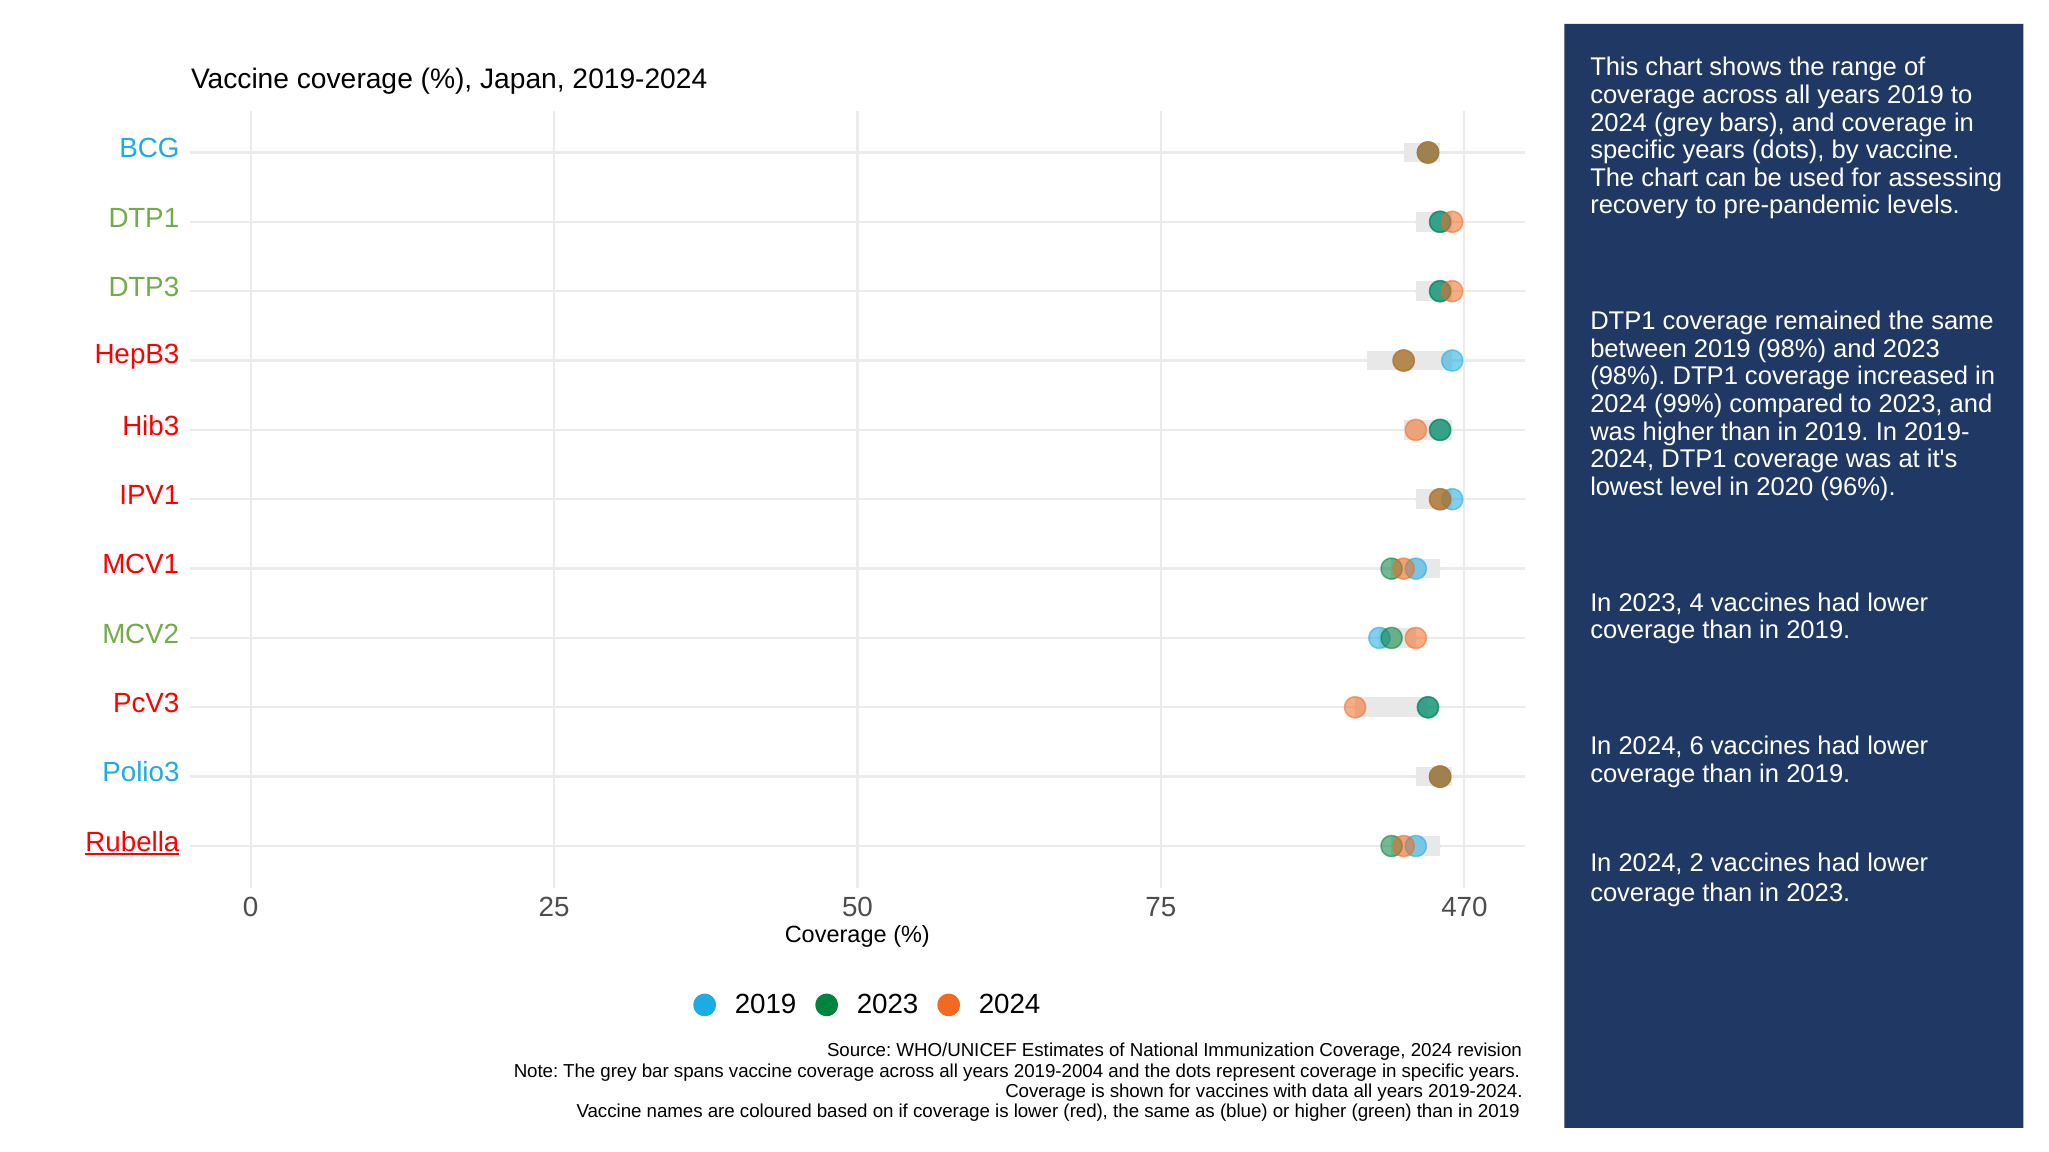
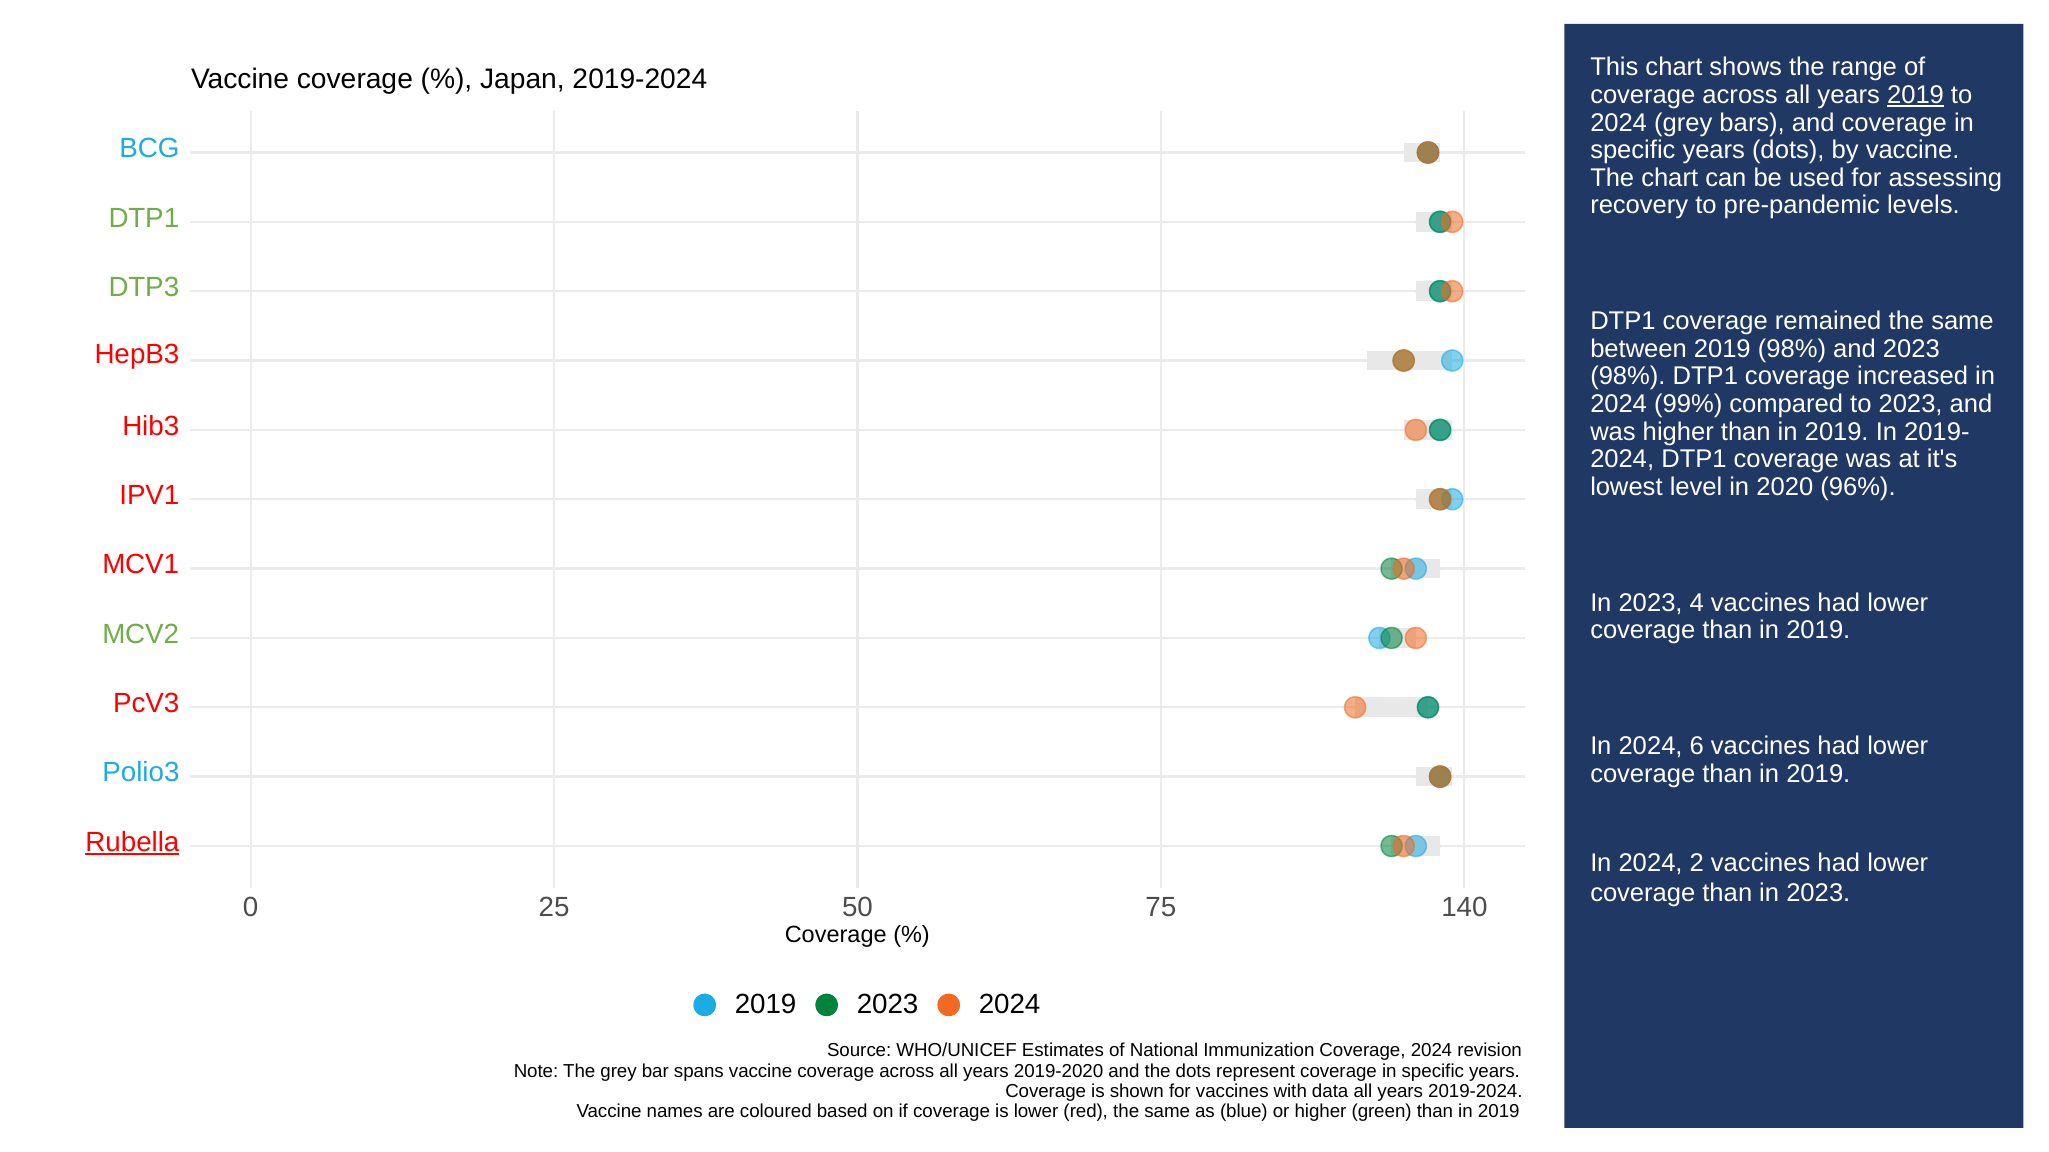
2019 underline: none -> present (1916, 95)
470: 470 -> 140 (1464, 907)
2019-2004: 2019-2004 -> 2019-2020 (1059, 1072)
